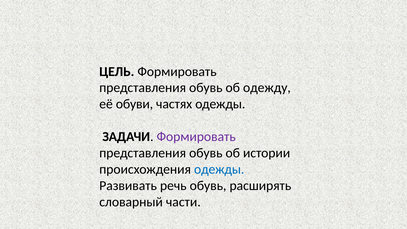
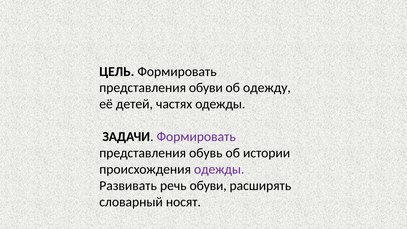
обувь: обувь -> обуви (206, 88)
обуви: обуви -> детей (134, 104)
одежды colour: blue -> purple (219, 169)
речь обувь: обувь -> обуви (208, 186)
части: части -> носят (183, 202)
